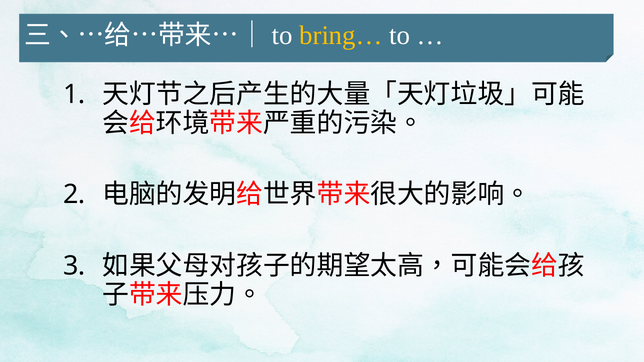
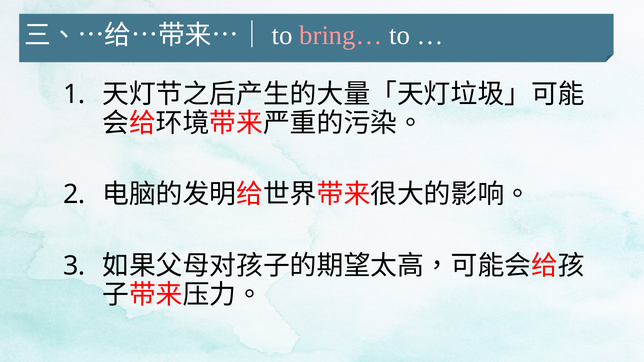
bring… colour: yellow -> pink (341, 35)
